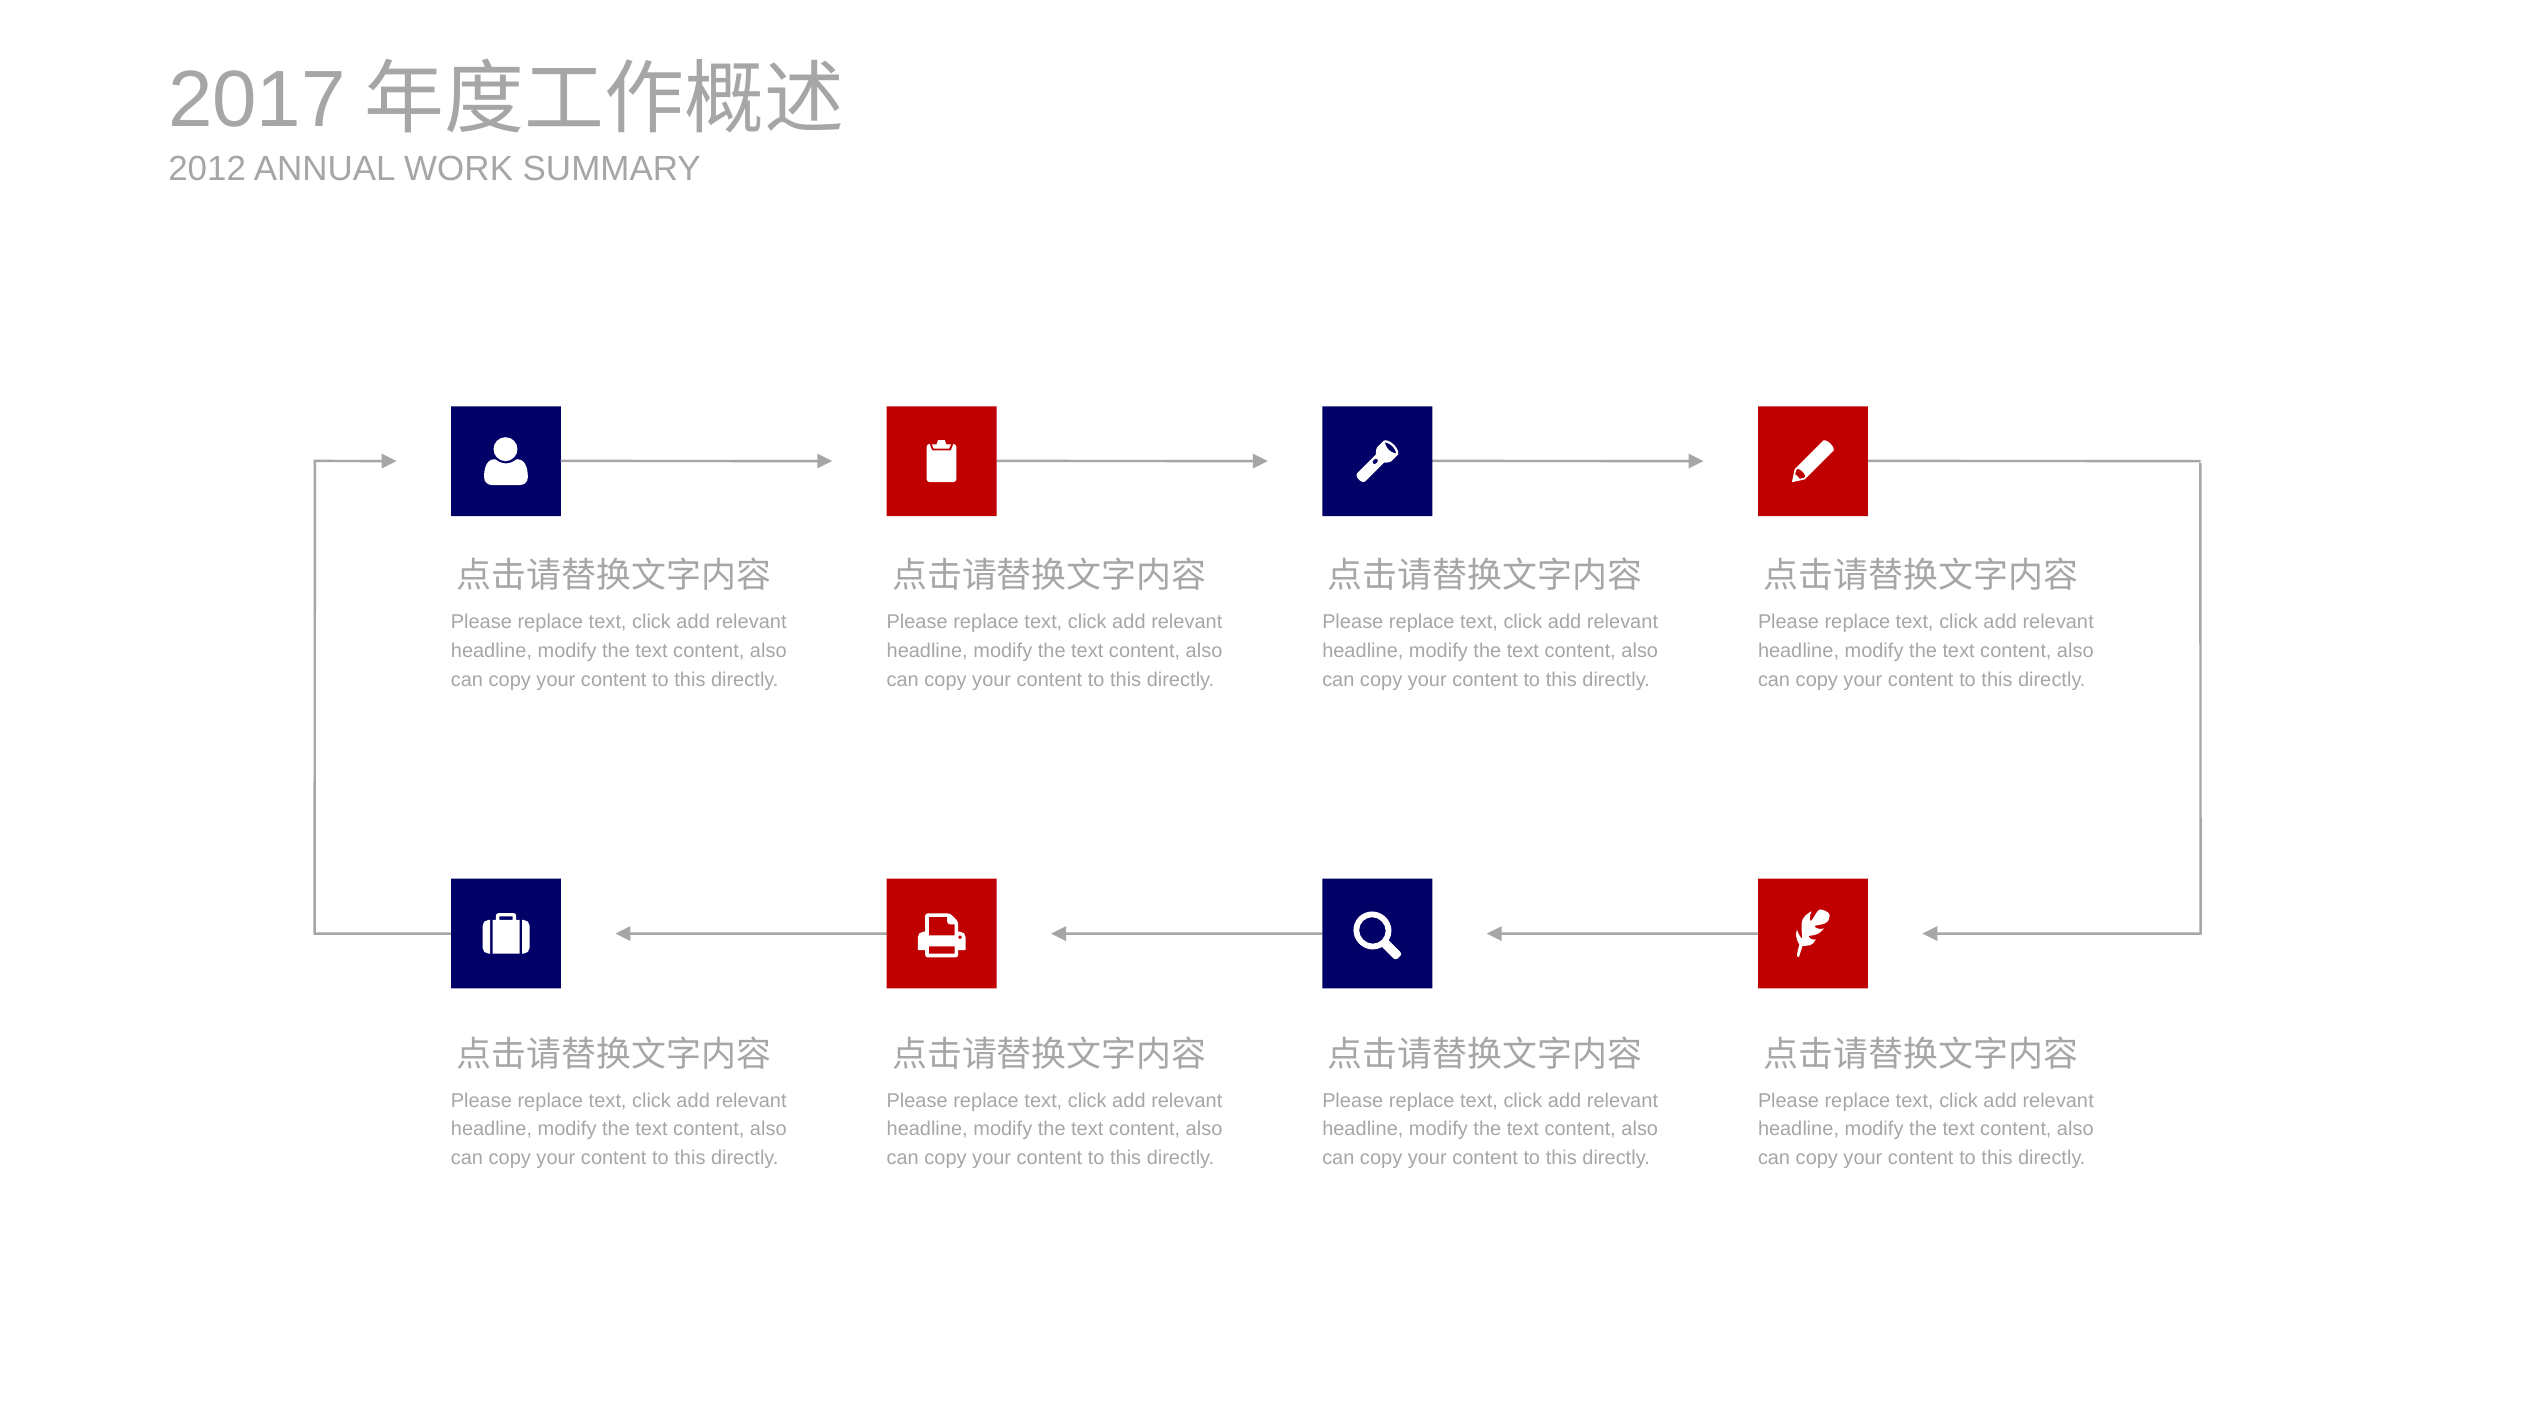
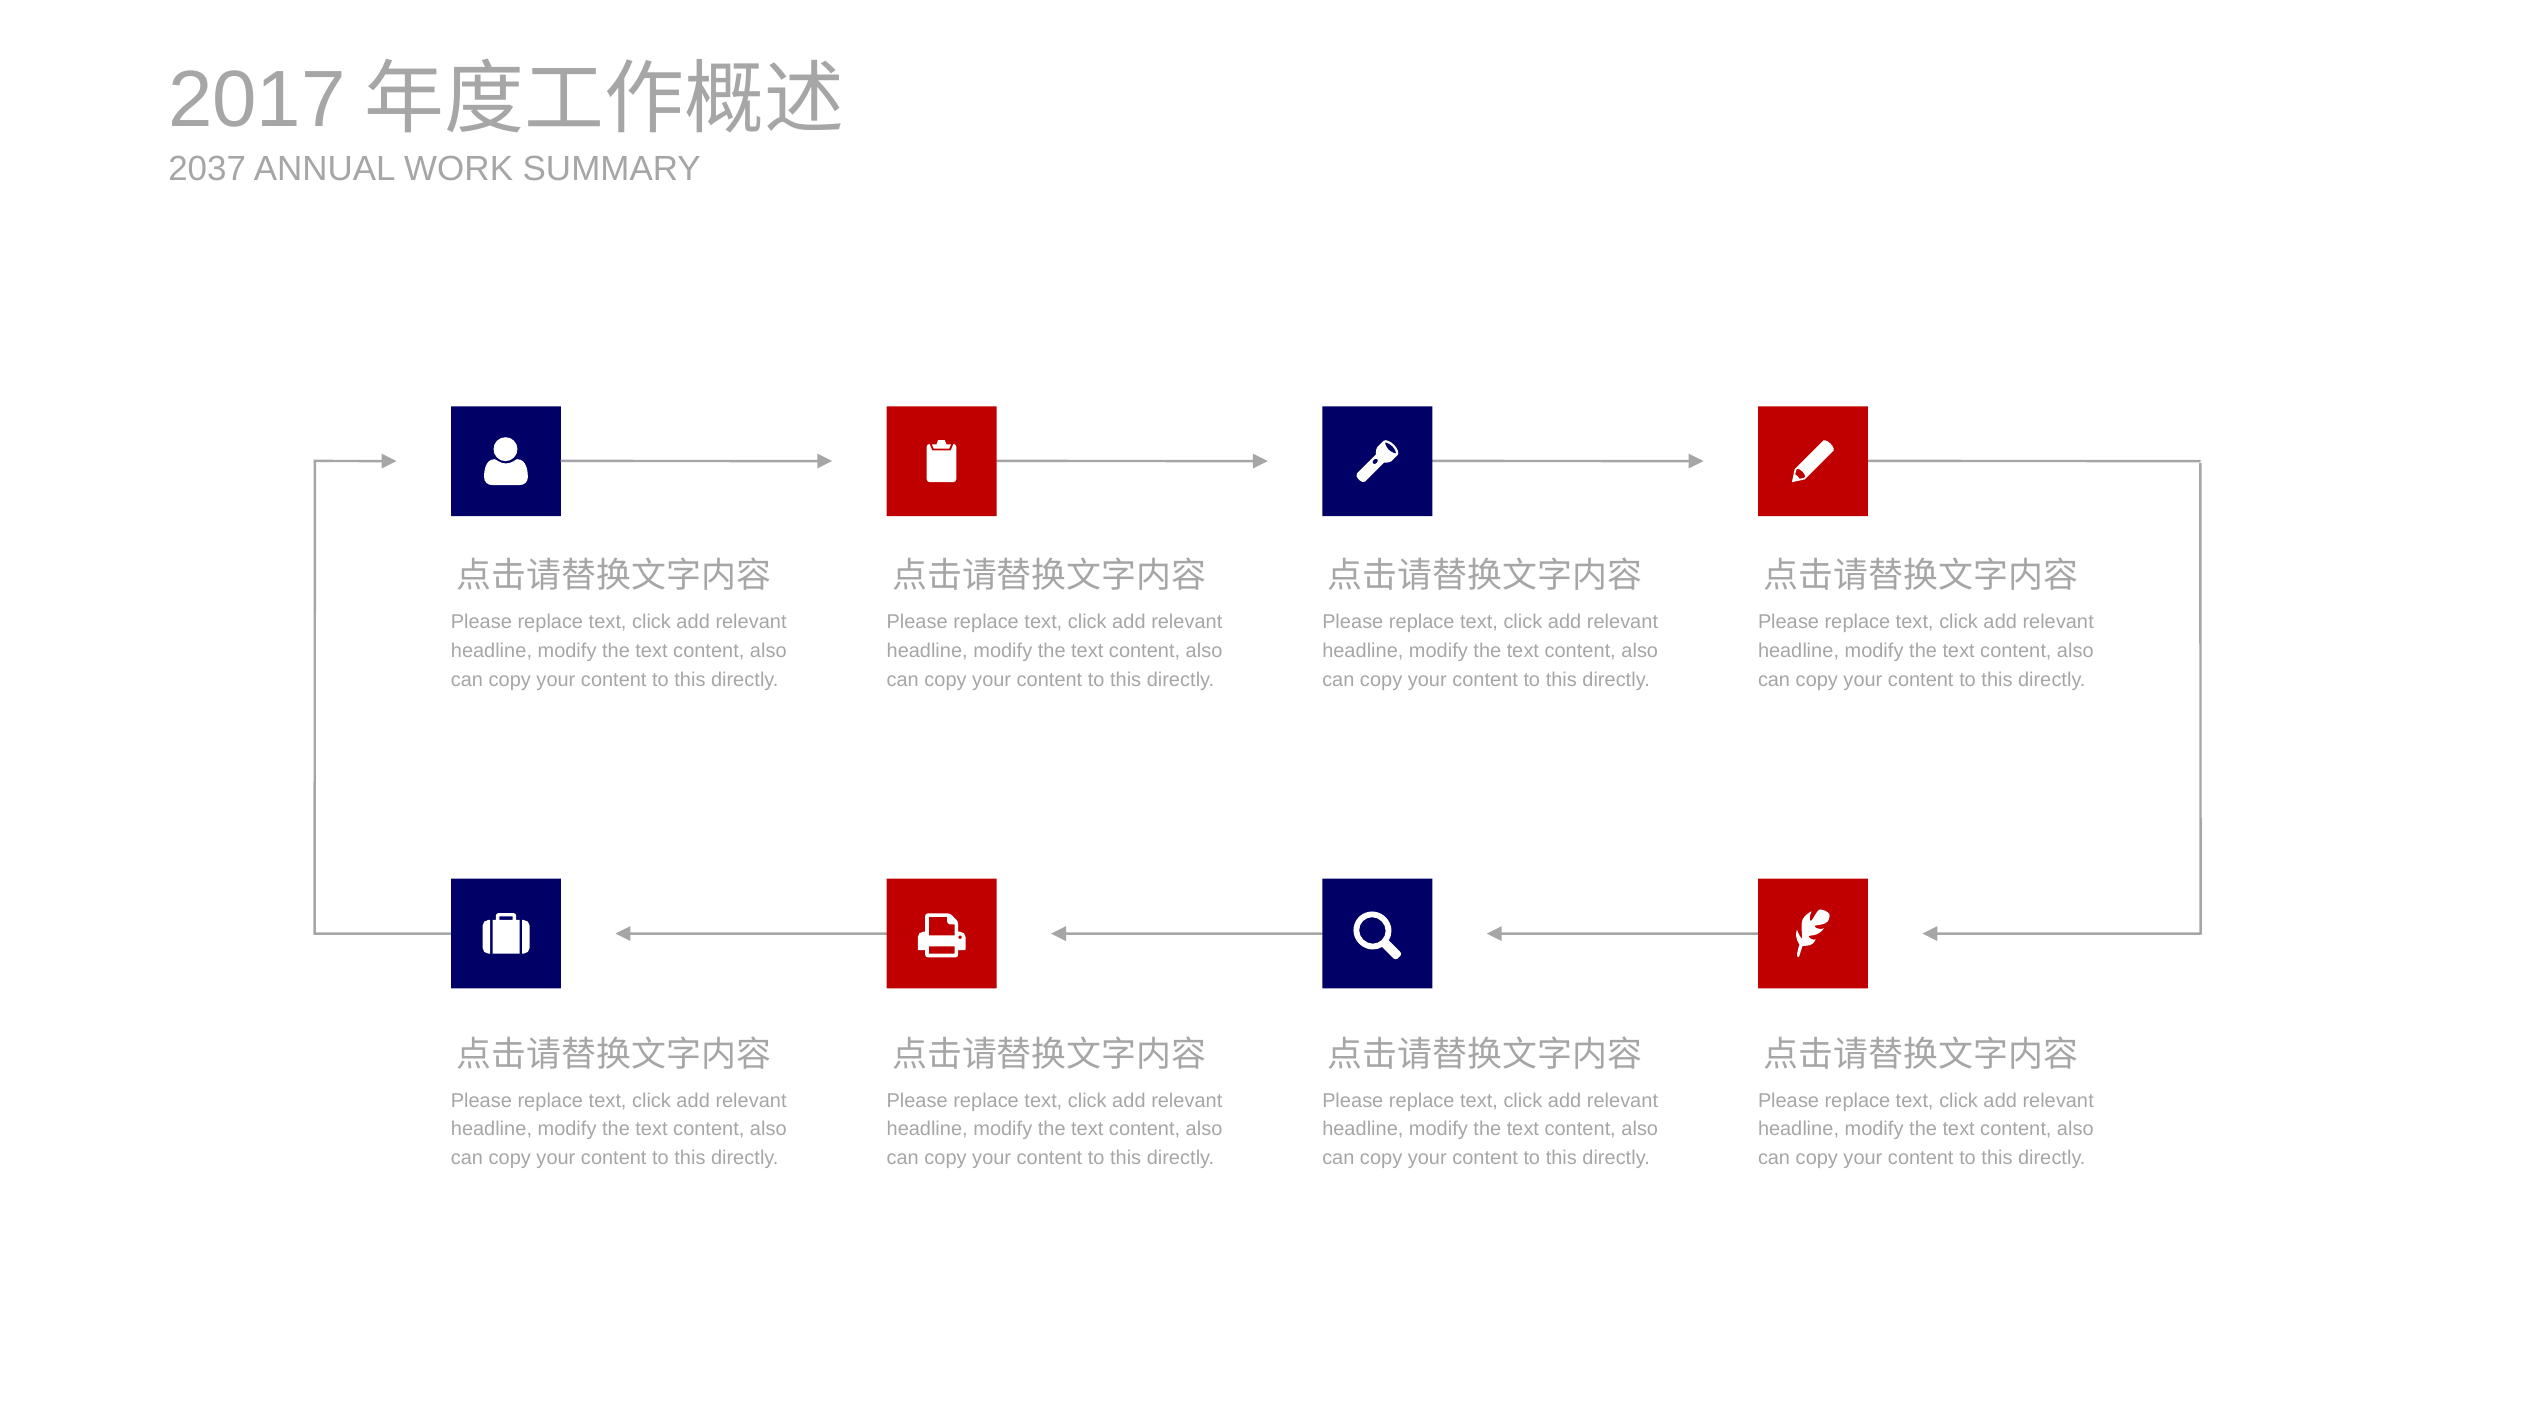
2012: 2012 -> 2037 (207, 169)
